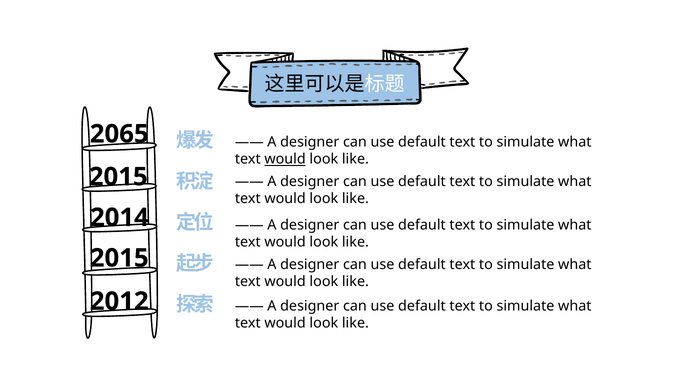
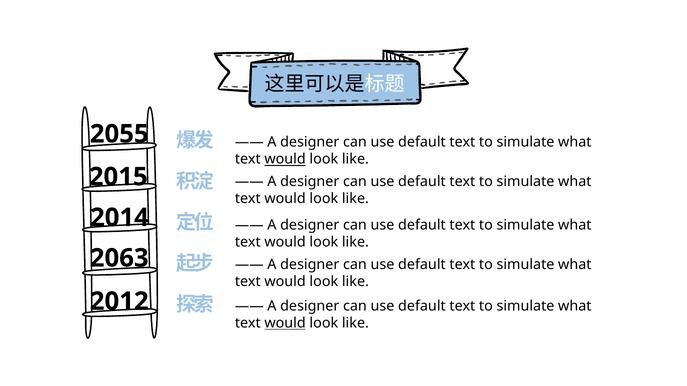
2065: 2065 -> 2055 (119, 134)
2015: 2015 -> 2063 (119, 258)
would underline: none -> present (285, 324)
